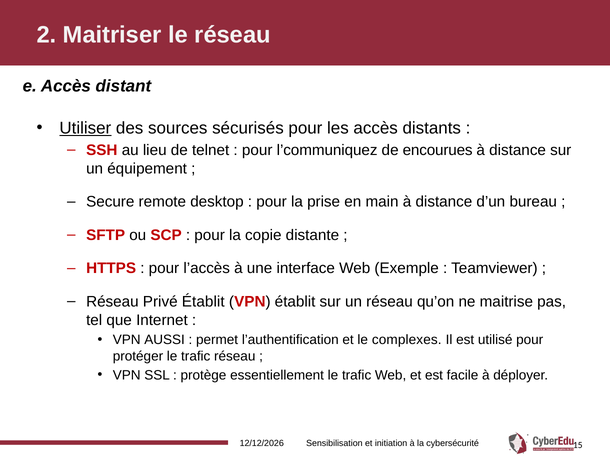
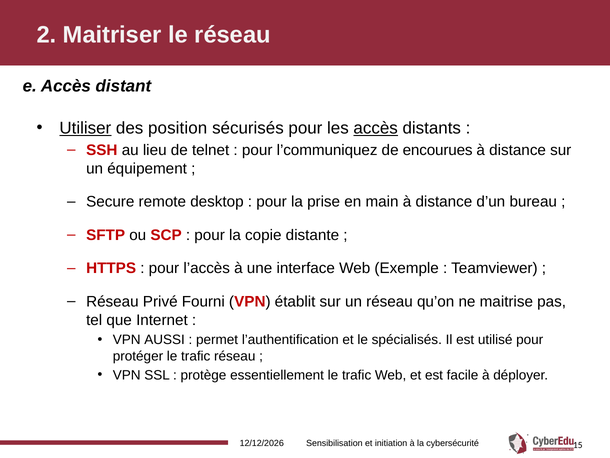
sources: sources -> position (178, 128)
accès underline: none -> present (376, 128)
Privé Établit: Établit -> Fourni (203, 301)
complexes: complexes -> spécialisés (407, 340)
